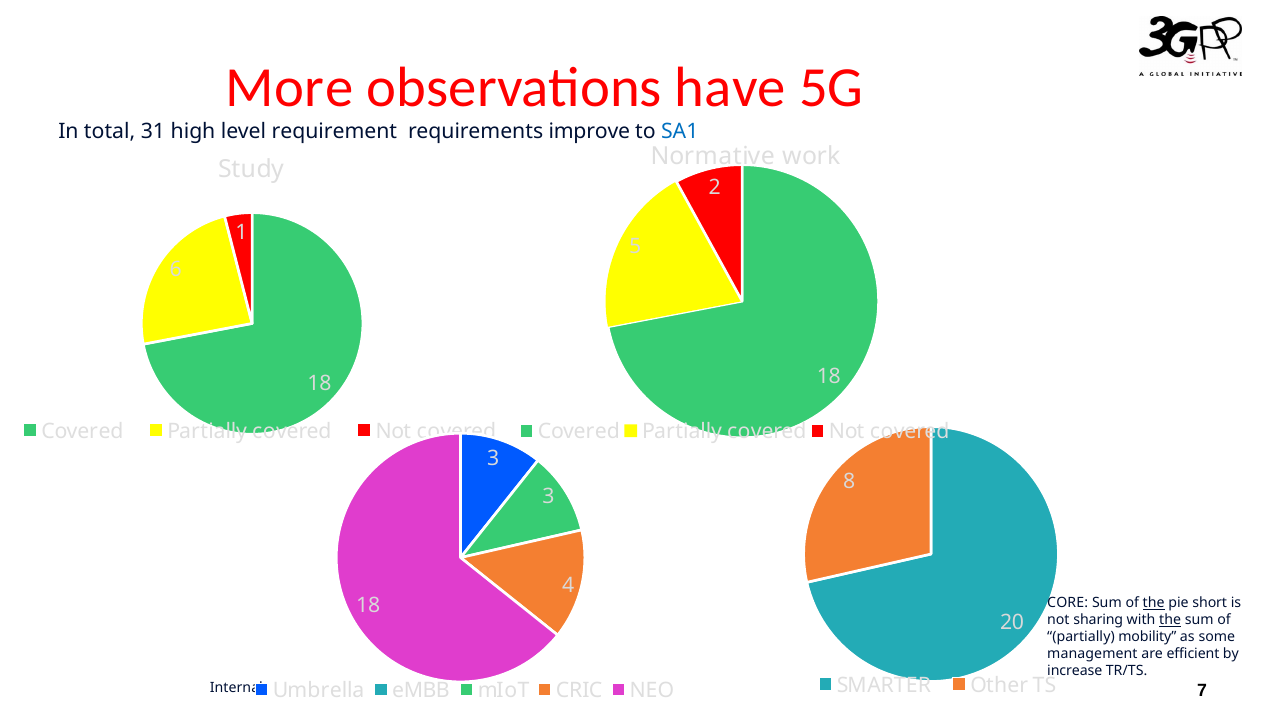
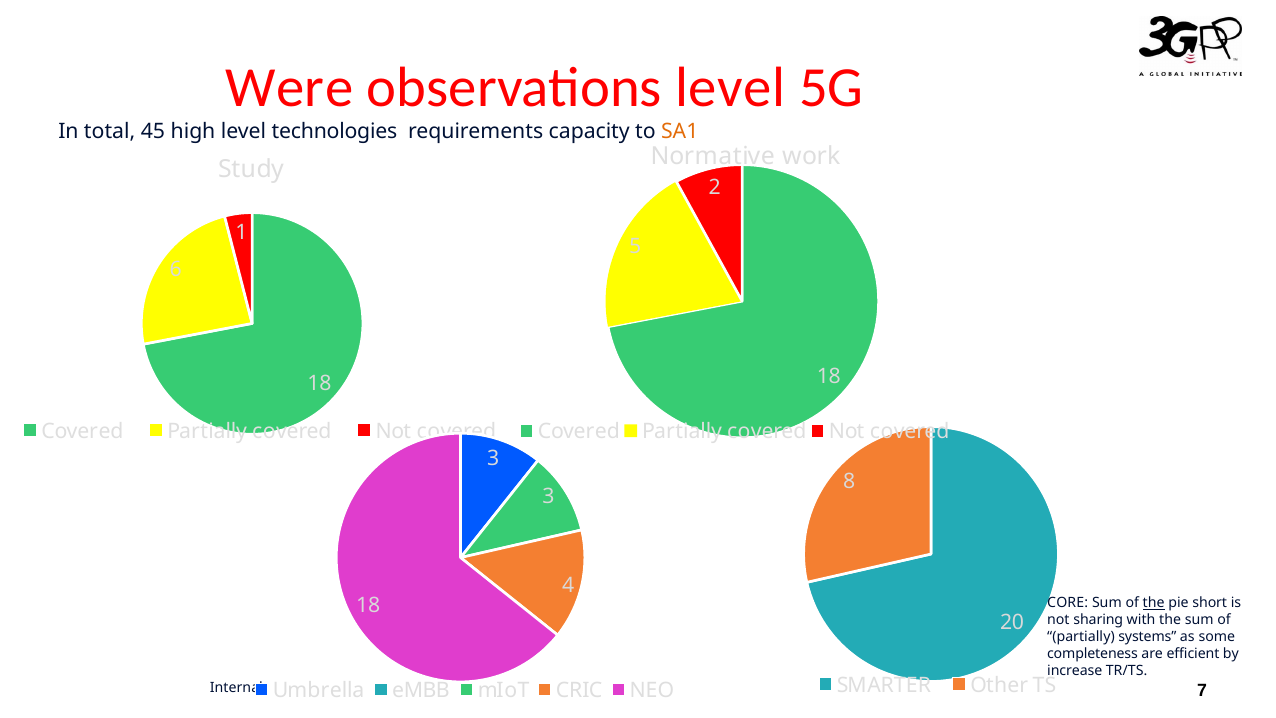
More: More -> Were (289, 88)
observations have: have -> level (730, 88)
31: 31 -> 45 (153, 131)
requirement: requirement -> technologies (334, 131)
improve: improve -> capacity (589, 131)
SA1 colour: blue -> orange (680, 131)
the underline: present -> none (1170, 620)
mobility: mobility -> systems (1147, 637)
management: management -> completeness (1093, 654)
